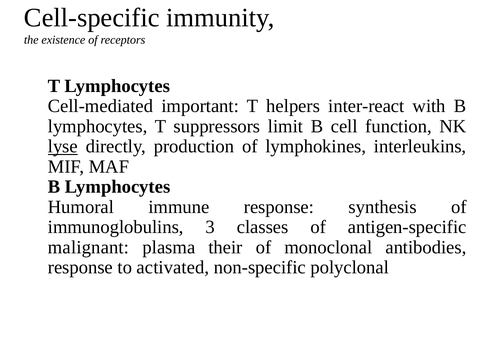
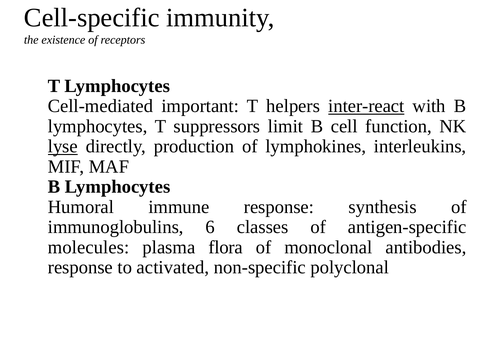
inter-react underline: none -> present (366, 106)
3: 3 -> 6 (210, 227)
malignant: malignant -> molecules (89, 247)
their: their -> flora (226, 247)
